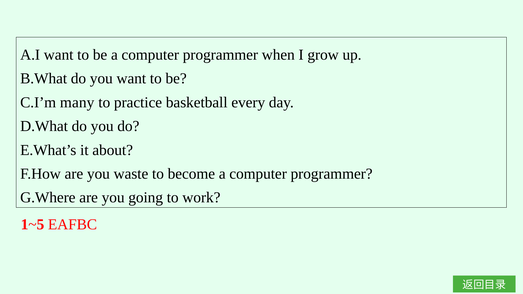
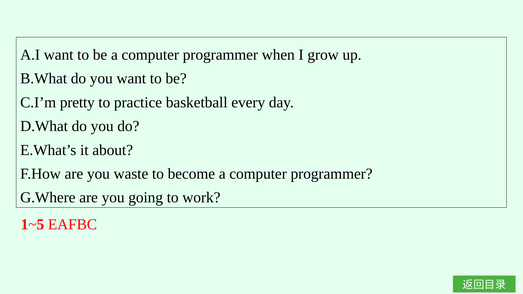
many: many -> pretty (77, 102)
